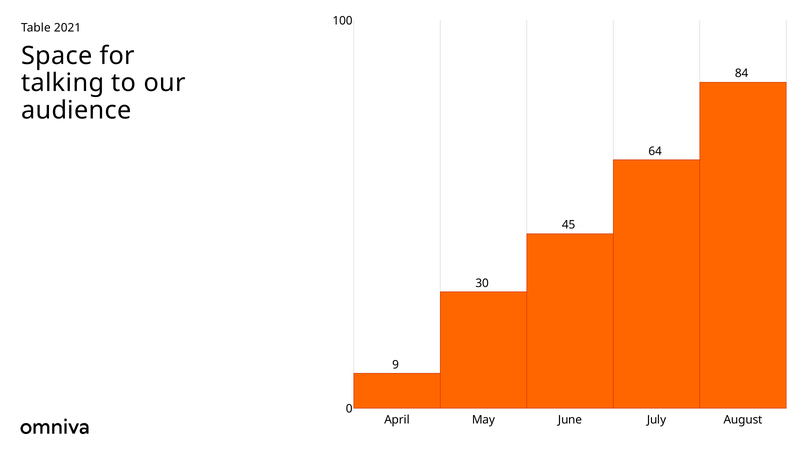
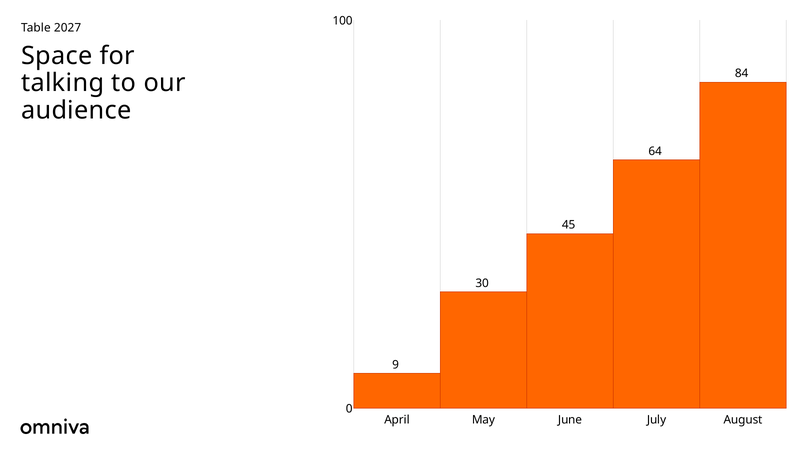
2021: 2021 -> 2027 (68, 28)
